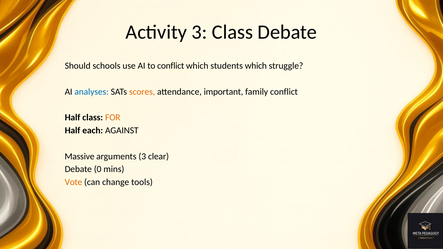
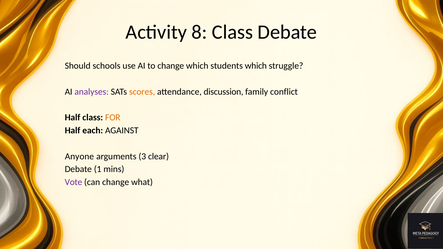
Activity 3: 3 -> 8 (199, 32)
to conflict: conflict -> change (171, 66)
analyses colour: blue -> purple (92, 92)
important: important -> discussion (223, 92)
Massive: Massive -> Anyone (79, 156)
0: 0 -> 1 (98, 169)
Vote colour: orange -> purple (73, 182)
tools: tools -> what (142, 182)
